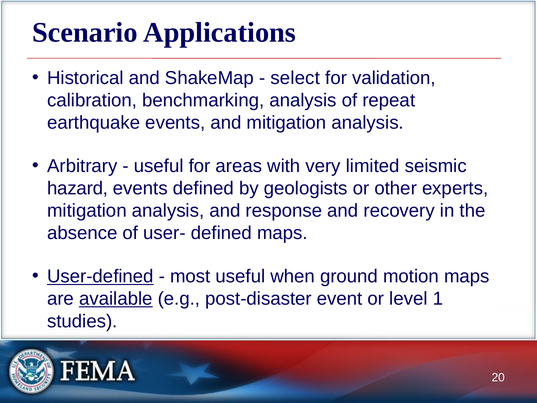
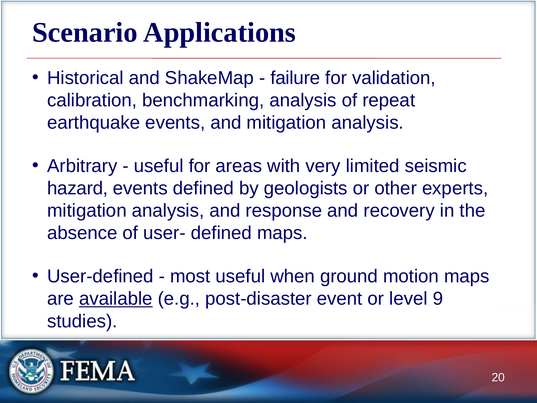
select: select -> failure (295, 78)
User-defined underline: present -> none (100, 276)
1: 1 -> 9 (438, 299)
